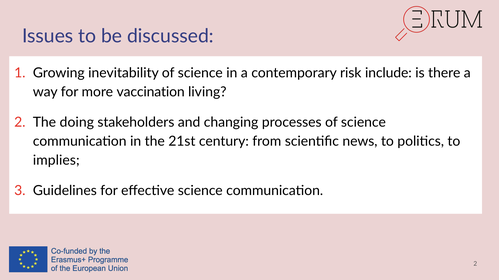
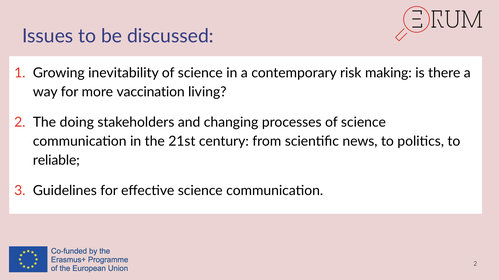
include: include -> making (388, 73)
implies: implies -> reliable (56, 161)
